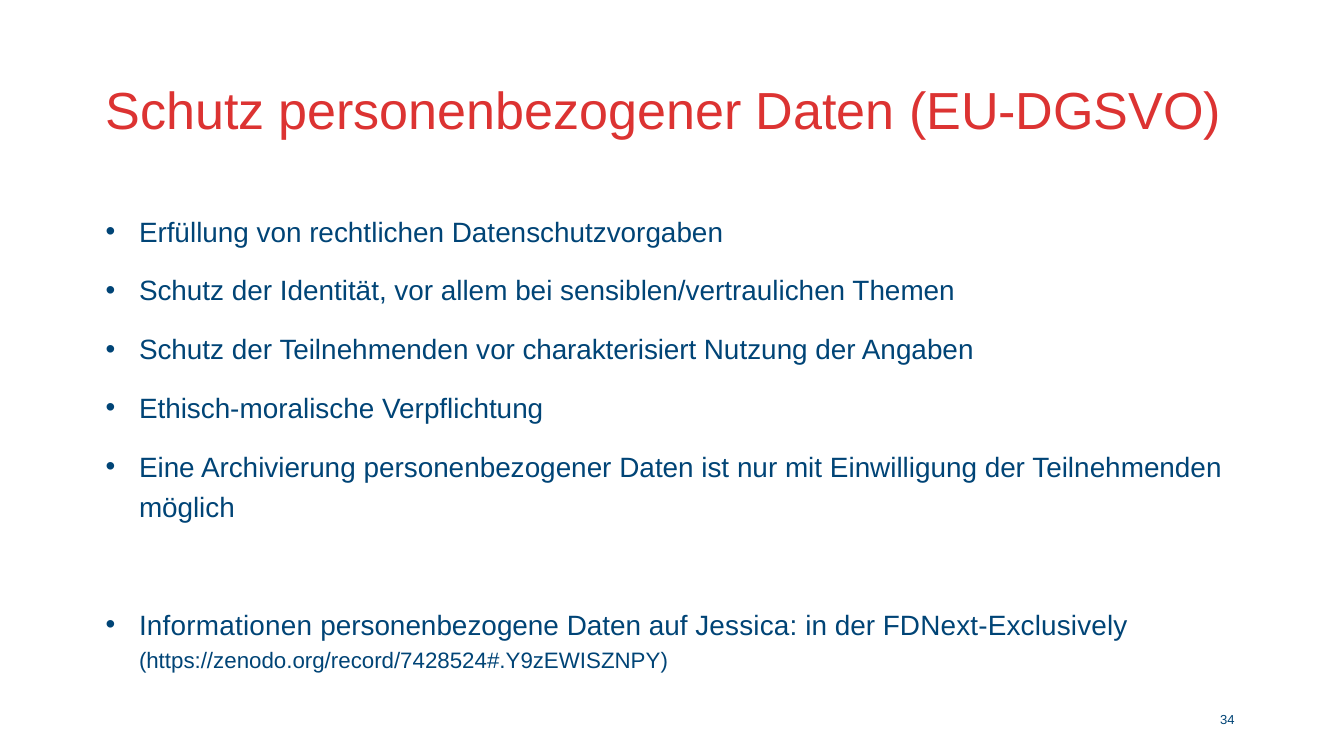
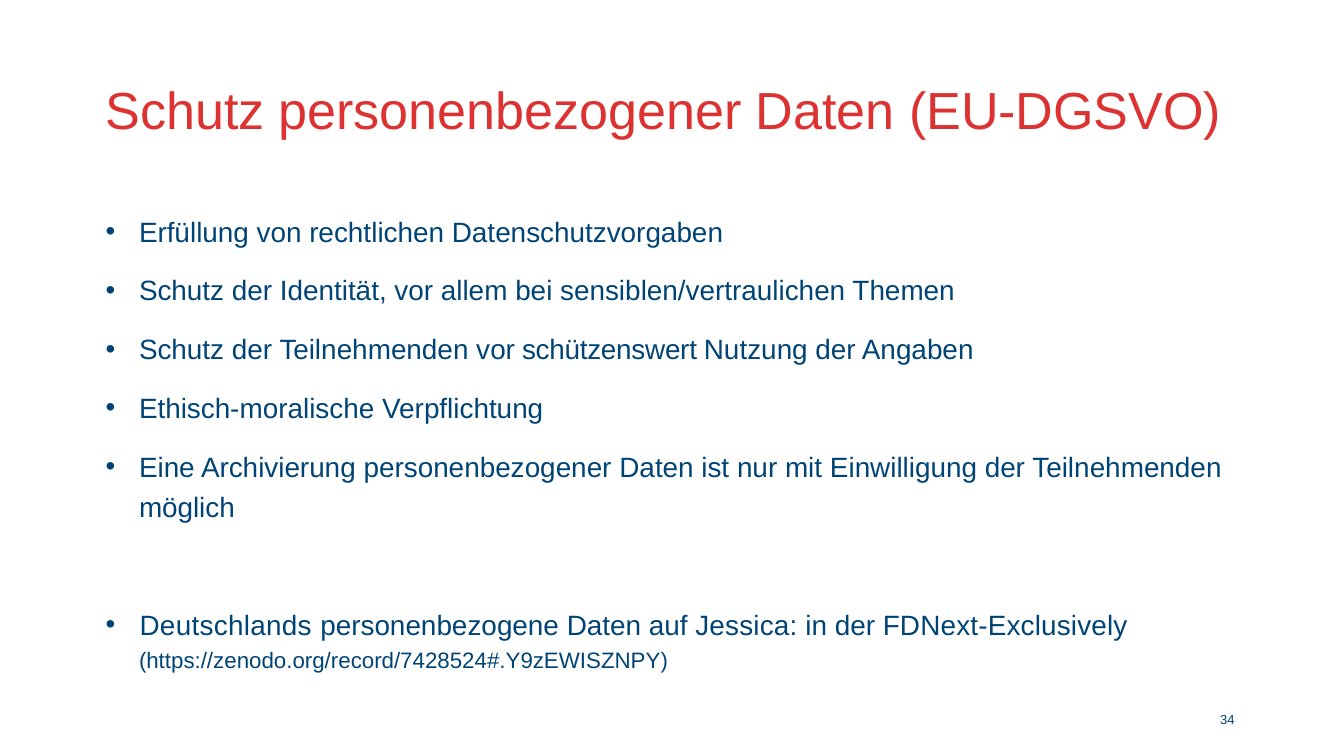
charakterisiert: charakterisiert -> schützenswert (610, 350)
Informationen: Informationen -> Deutschlands (226, 626)
